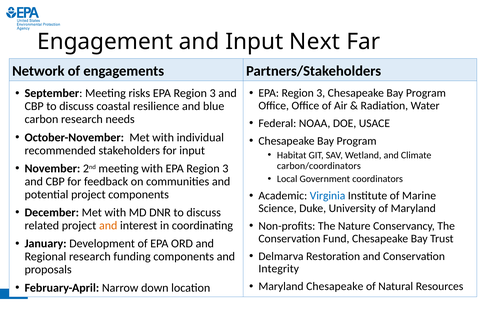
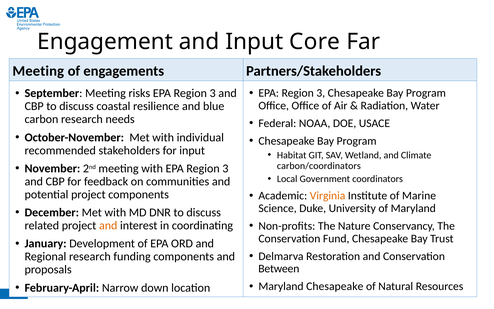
Next: Next -> Core (315, 42)
Network: Network -> Meeting (38, 71)
Virginia colour: blue -> orange (328, 196)
Integrity: Integrity -> Between (279, 268)
